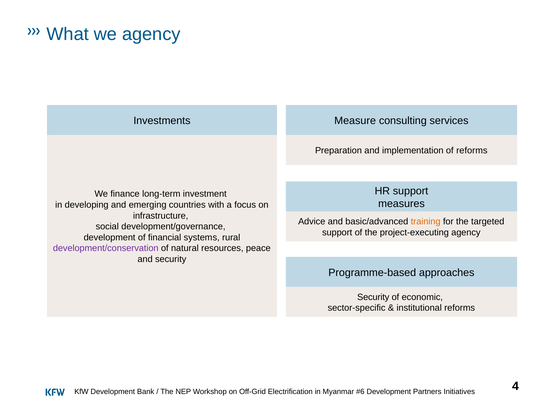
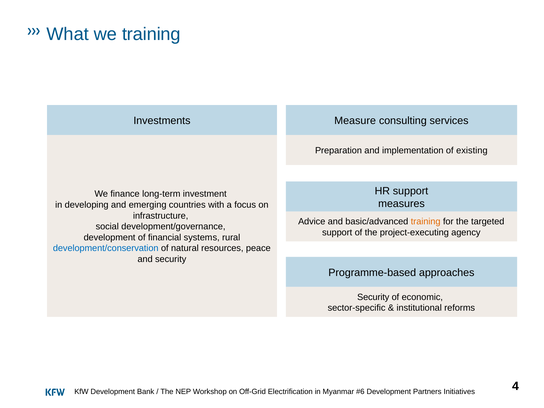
we agency: agency -> training (151, 34)
of reforms: reforms -> existing (472, 151)
development/conservation colour: purple -> blue (106, 248)
